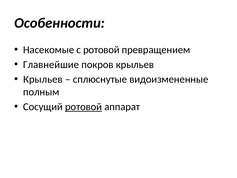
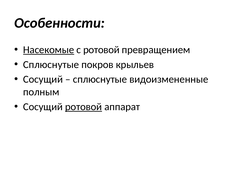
Насекомые underline: none -> present (49, 50)
Главнейшие: Главнейшие -> Сплюснутые (51, 64)
Крыльев: Крыльев -> Сосущий (43, 79)
